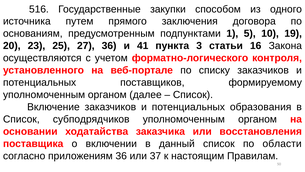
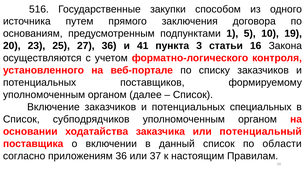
образования: образования -> специальных (261, 107)
восстановления: восстановления -> потенциальный (261, 131)
